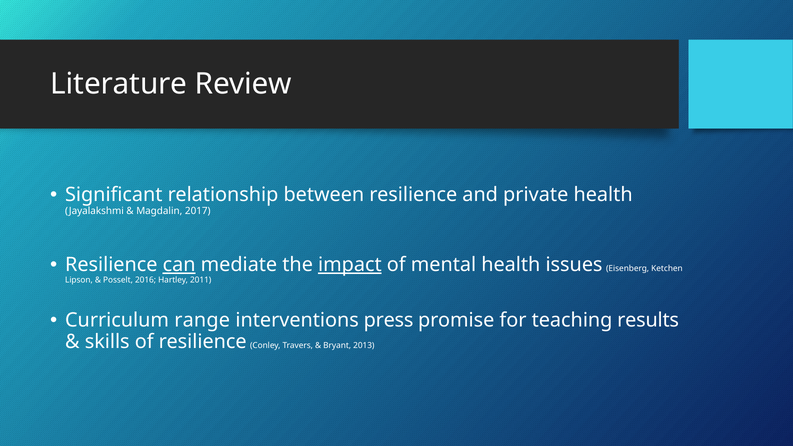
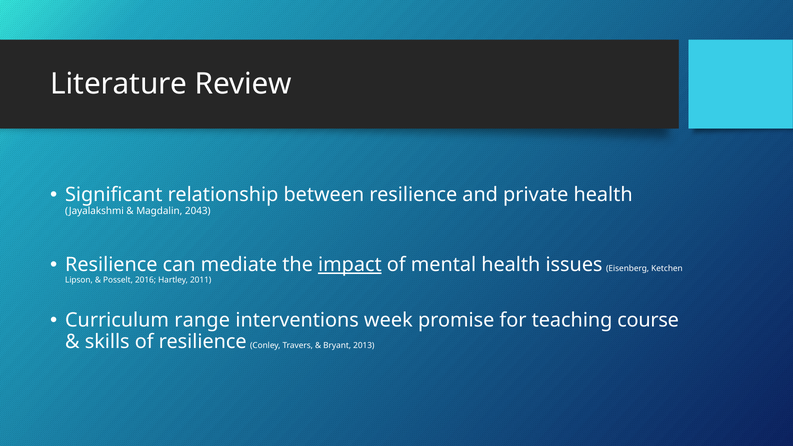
2017: 2017 -> 2043 (198, 211)
can underline: present -> none (179, 265)
press: press -> week (388, 320)
results: results -> course (648, 320)
